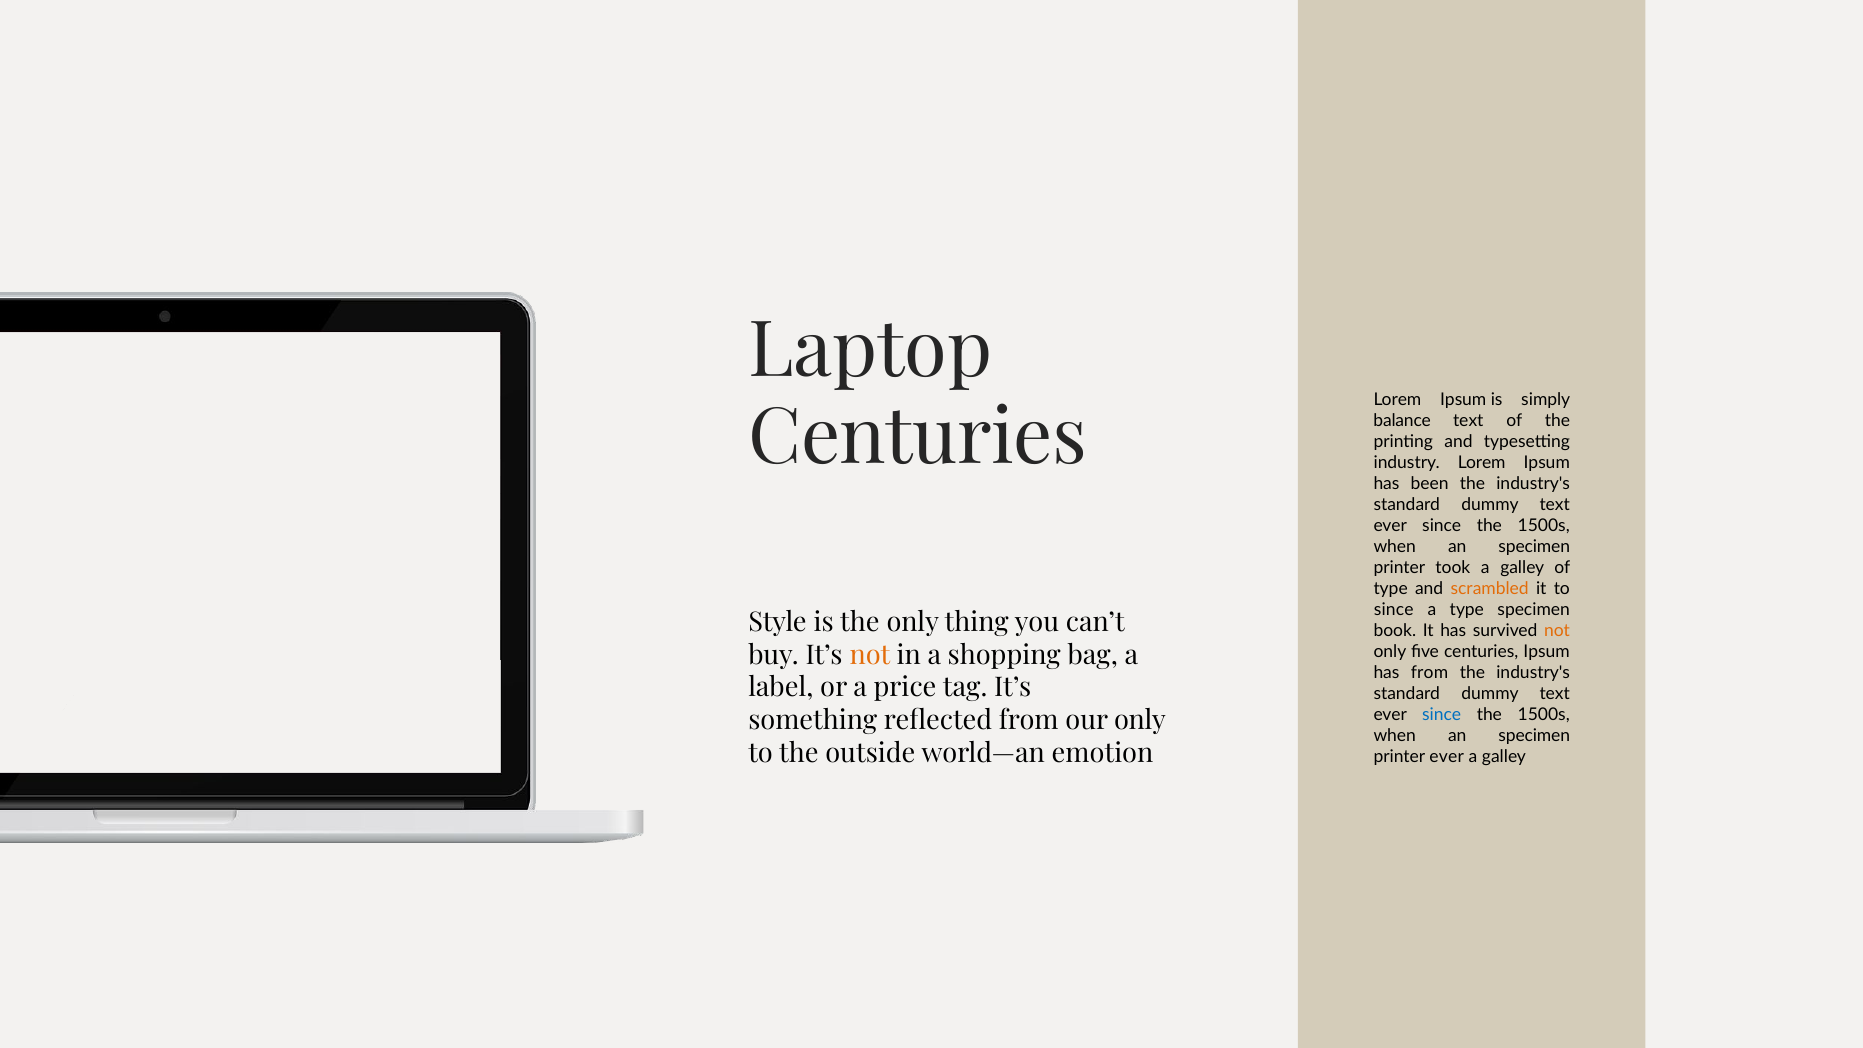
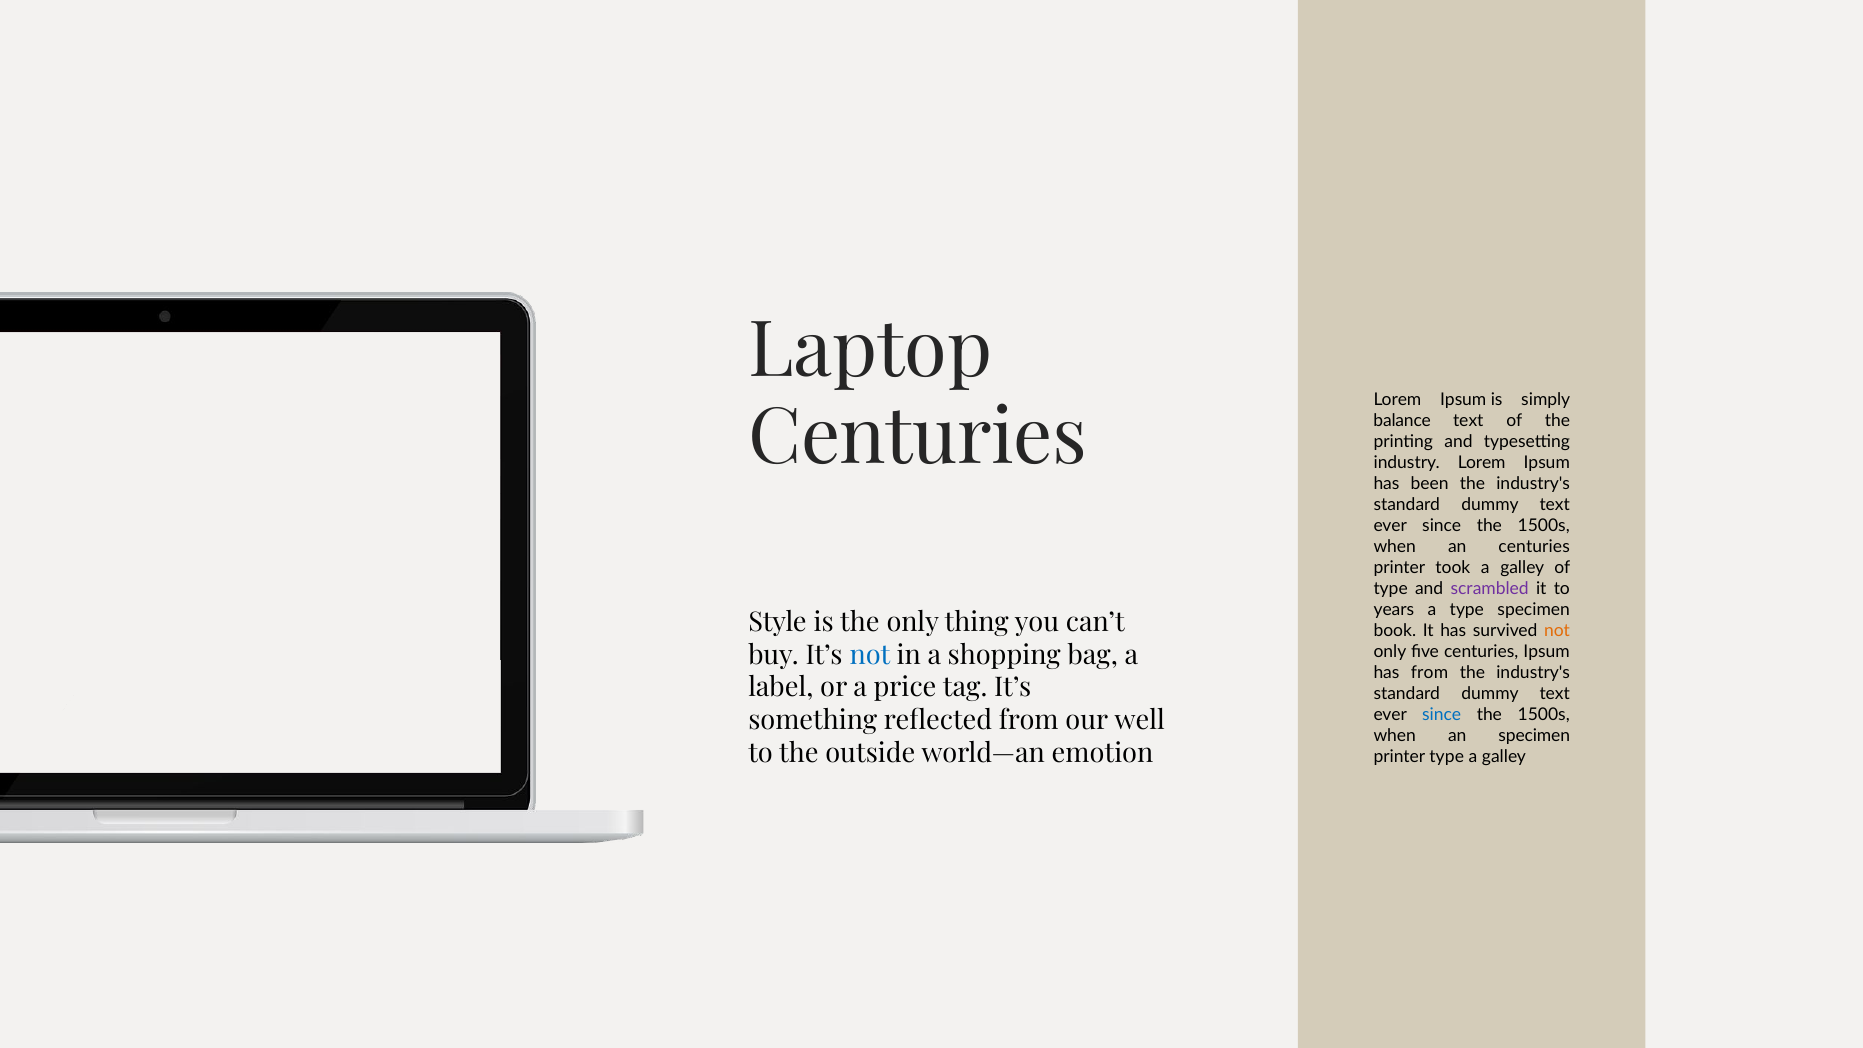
specimen: specimen -> centuries (1534, 547)
scrambled colour: orange -> purple (1490, 589)
since: since -> years (1394, 610)
not colour: orange -> blue (870, 655)
our only: only -> well (1140, 720)
printer ever: ever -> type (1447, 757)
